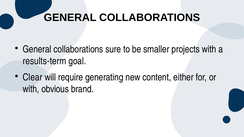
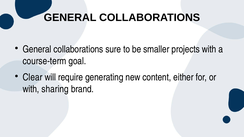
results-term: results-term -> course-term (44, 61)
obvious: obvious -> sharing (55, 89)
